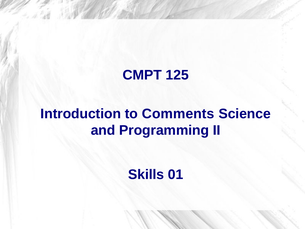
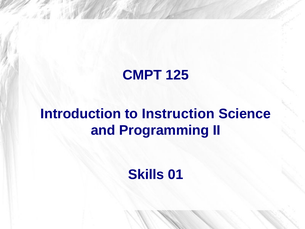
Comments: Comments -> Instruction (178, 114)
